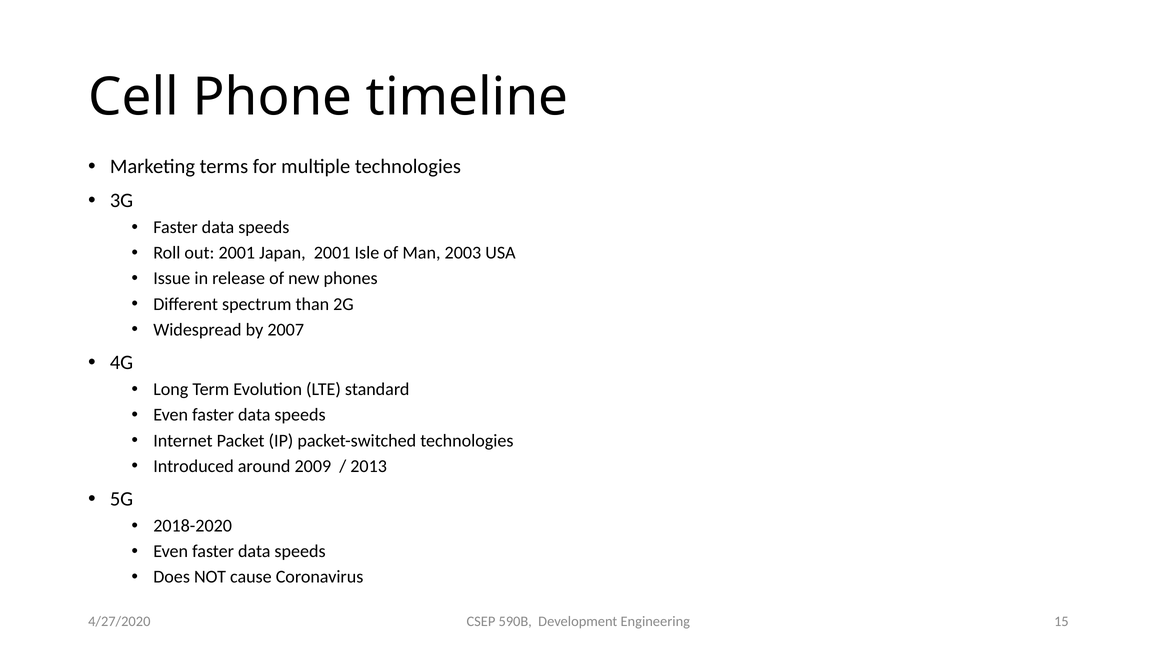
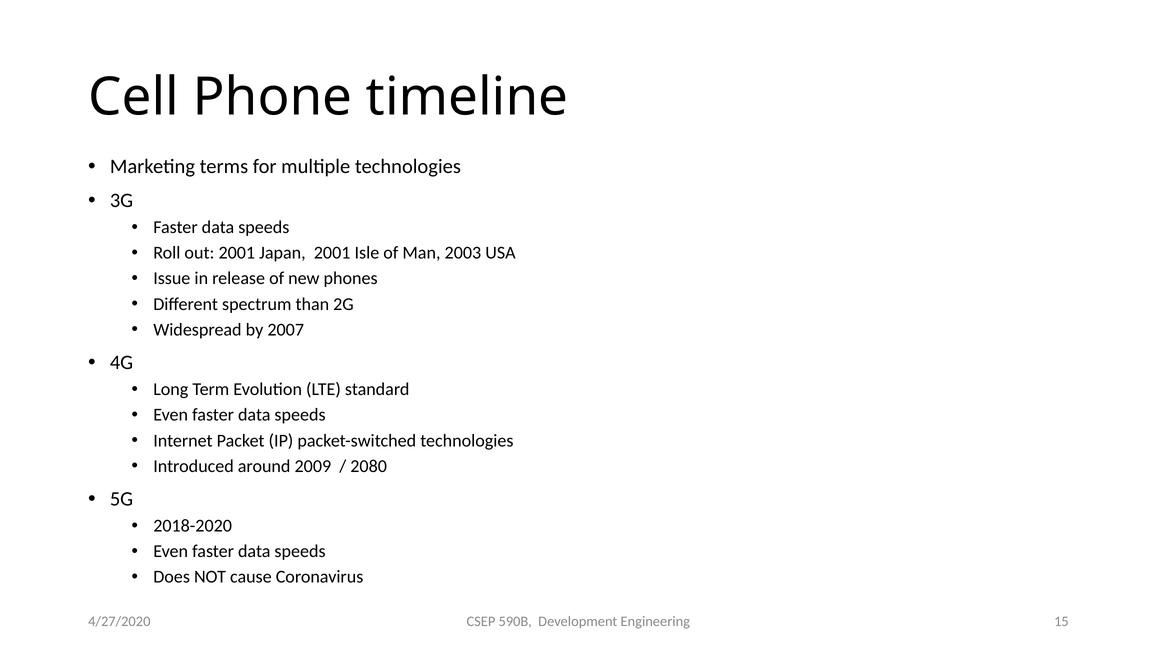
2013: 2013 -> 2080 (369, 466)
